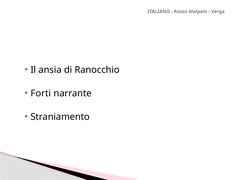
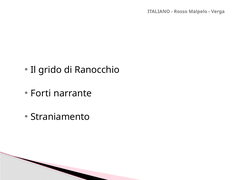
ansia: ansia -> grido (50, 70)
